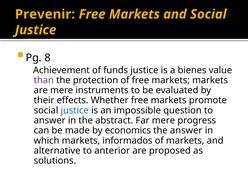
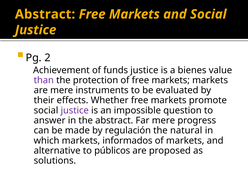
Prevenir: Prevenir -> Abstract (45, 14)
8: 8 -> 2 (47, 58)
justice colour: blue -> purple (75, 110)
economics: economics -> regulación (128, 130)
the answer: answer -> natural (186, 130)
anterior: anterior -> públicos (112, 151)
